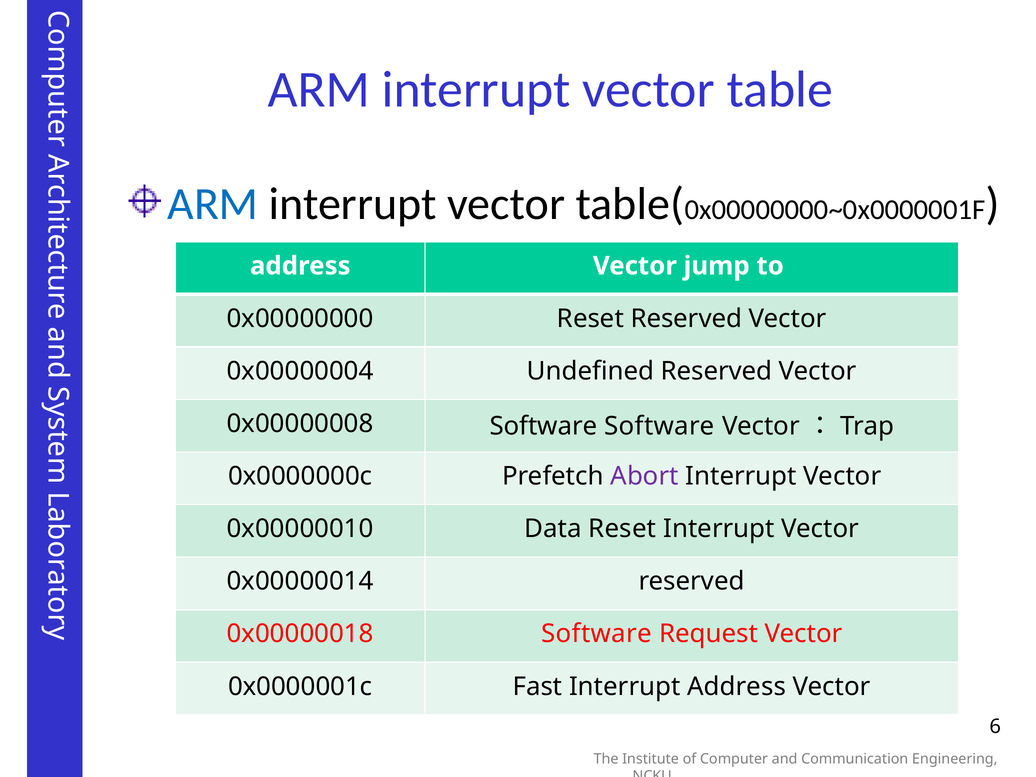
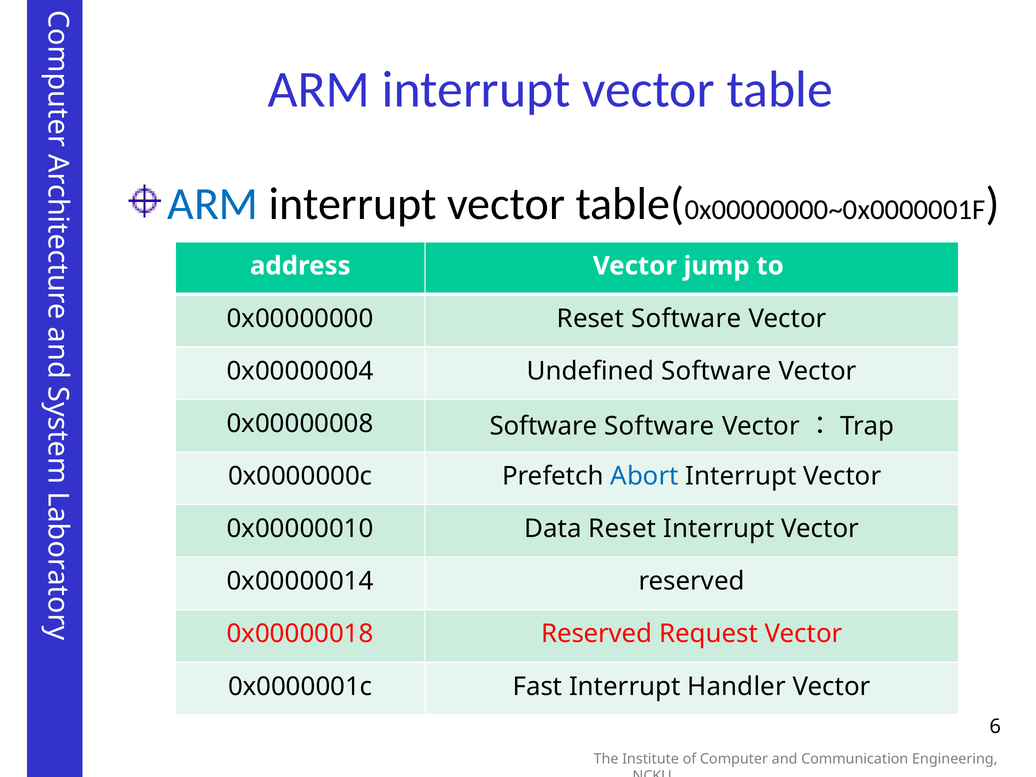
Reset Reserved: Reserved -> Software (686, 318)
Undefined Reserved: Reserved -> Software (716, 371)
Abort colour: purple -> blue (645, 476)
0x00000018 Software: Software -> Reserved (597, 634)
Interrupt Address: Address -> Handler (737, 687)
